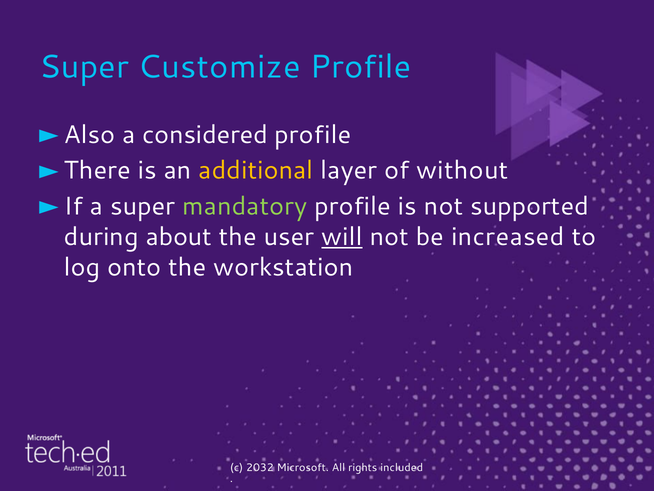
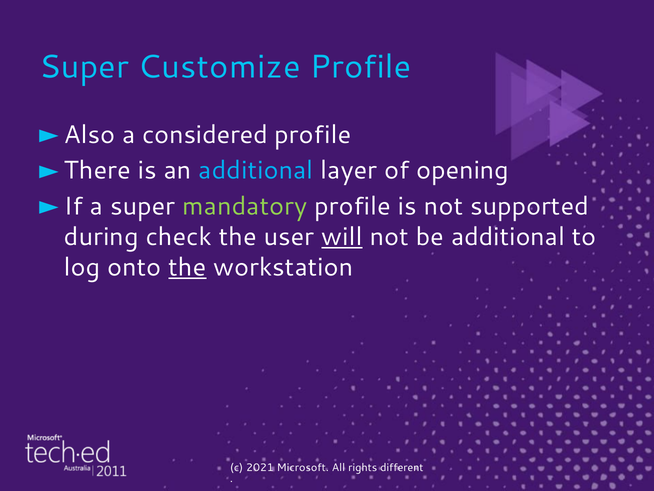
additional colour: yellow -> light blue (256, 170)
without: without -> opening (463, 170)
about: about -> check (179, 237)
be increased: increased -> additional (508, 237)
the underline: none -> present (187, 267)
2032: 2032 -> 2021 (260, 467)
included: included -> different (402, 467)
